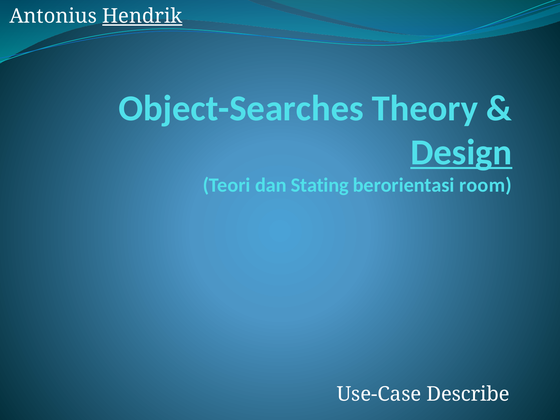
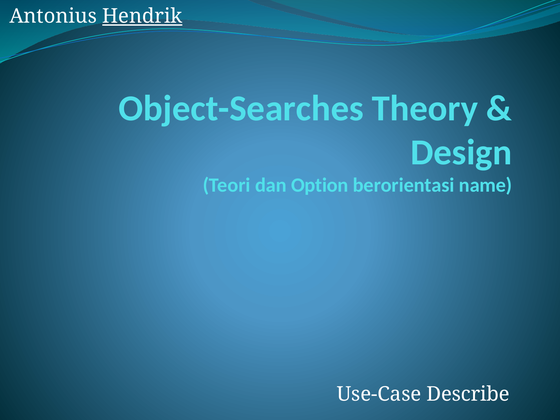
Design underline: present -> none (461, 152)
Stating: Stating -> Option (320, 185)
room: room -> name (486, 185)
